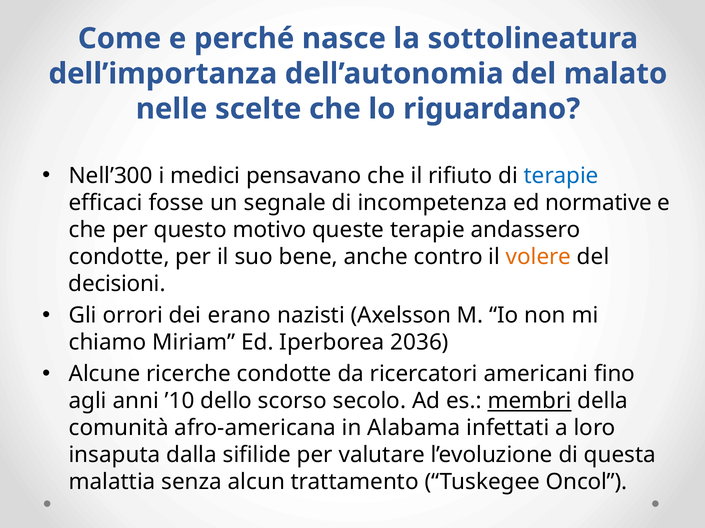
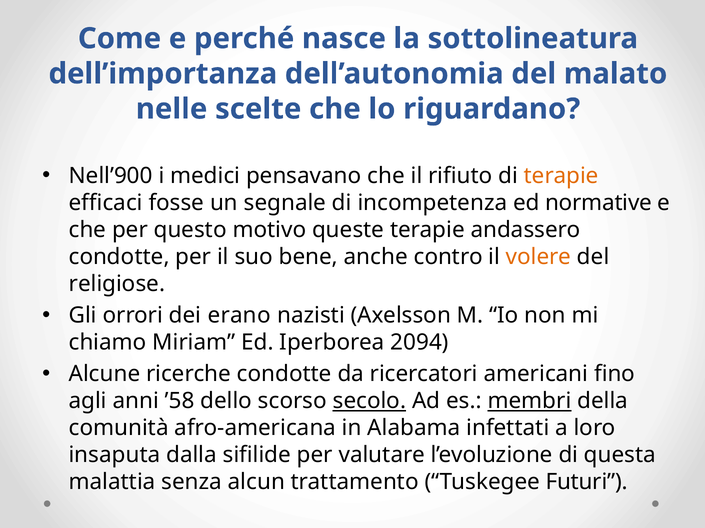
Nell’300: Nell’300 -> Nell’900 (111, 176)
terapie colour: blue -> orange (561, 176)
decisioni: decisioni -> religiose (117, 284)
2036: 2036 -> 2094 (420, 343)
’10: ’10 -> ’58 (180, 402)
secolo underline: none -> present (369, 402)
Oncol: Oncol -> Futuri (587, 483)
